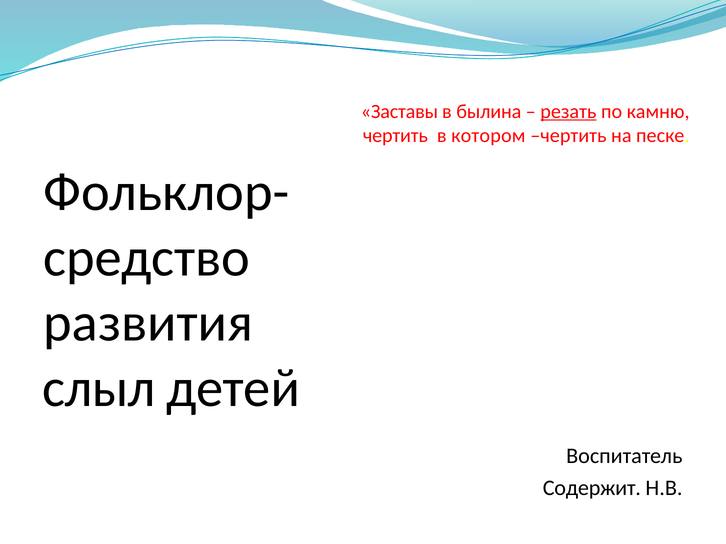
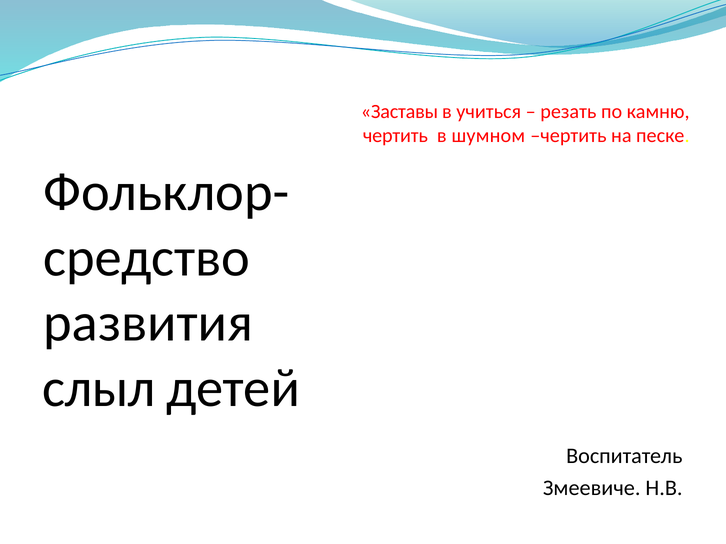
былина: былина -> учиться (489, 112)
резать underline: present -> none (568, 112)
котором: котором -> шумном (488, 136)
Содержит: Содержит -> Змеевиче (592, 488)
